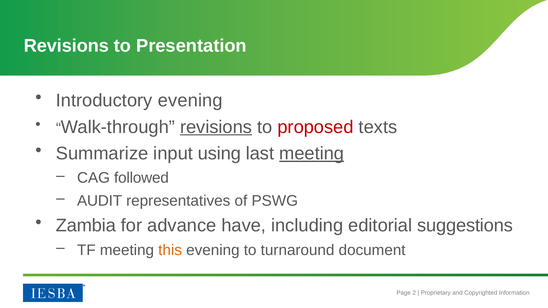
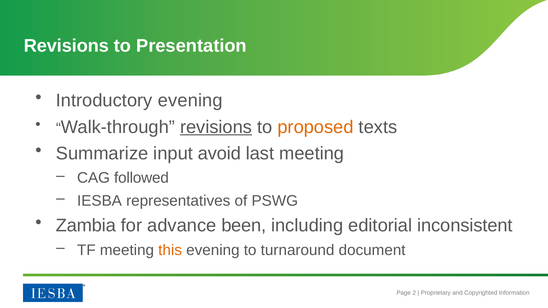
proposed colour: red -> orange (316, 127)
using: using -> avoid (219, 154)
meeting underline: present -> none (312, 154)
AUDIT: AUDIT -> IESBA (99, 201)
have: have -> been (244, 226)
suggestions: suggestions -> inconsistent (465, 226)
